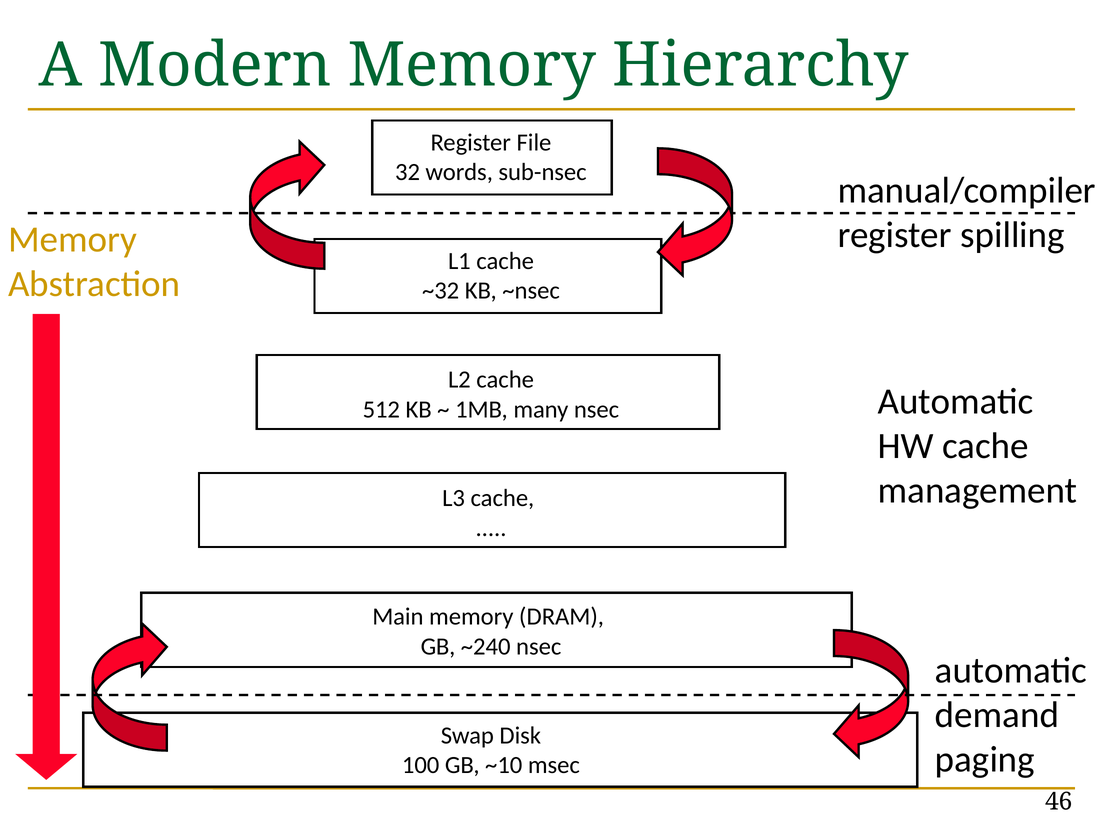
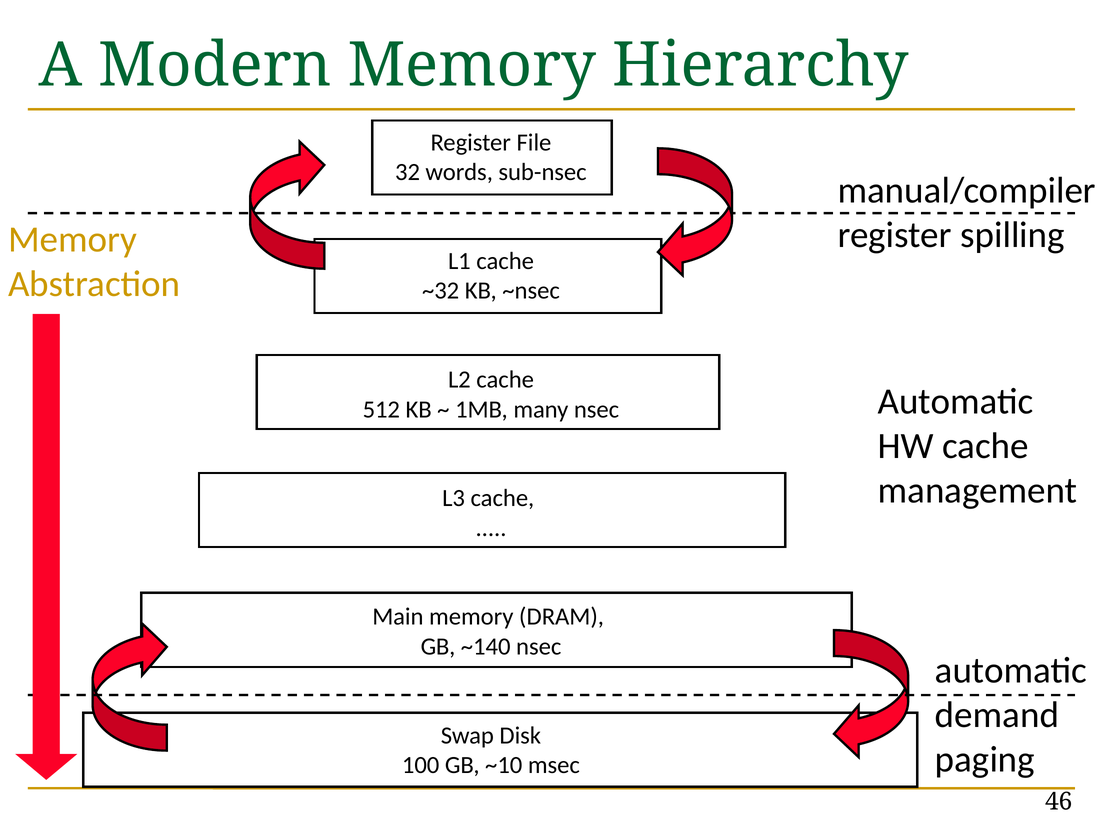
~240: ~240 -> ~140 (486, 646)
